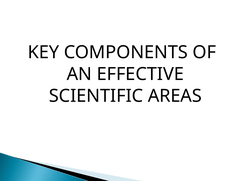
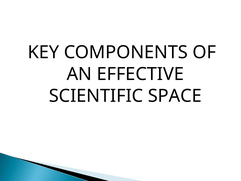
AREAS: AREAS -> SPACE (175, 96)
